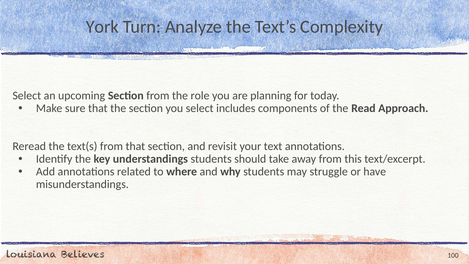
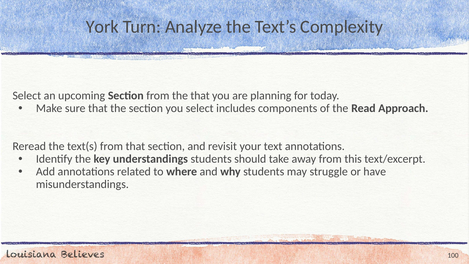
the role: role -> that (200, 96)
